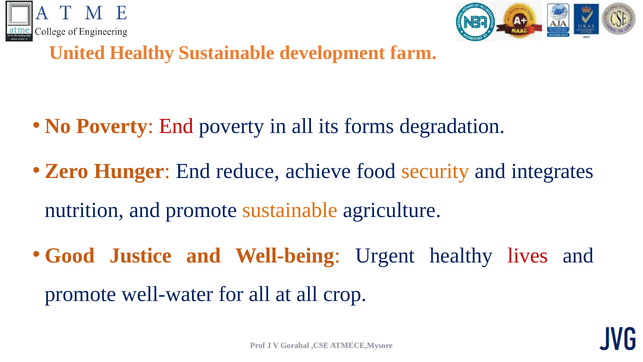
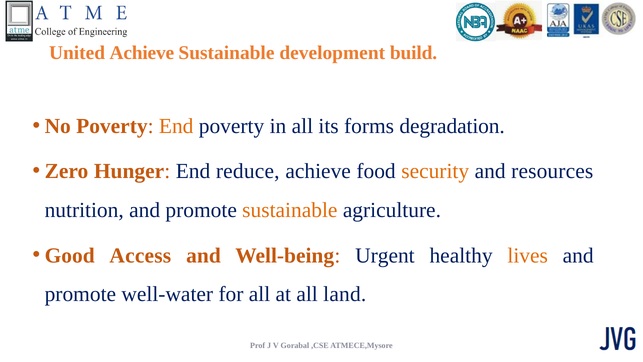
United Healthy: Healthy -> Achieve (142, 53)
farm: farm -> build (414, 53)
End colour: red -> orange (176, 126)
integrates: integrates -> resources (552, 171)
Justice: Justice -> Access (140, 255)
lives colour: red -> orange (528, 255)
crop: crop -> land (345, 294)
